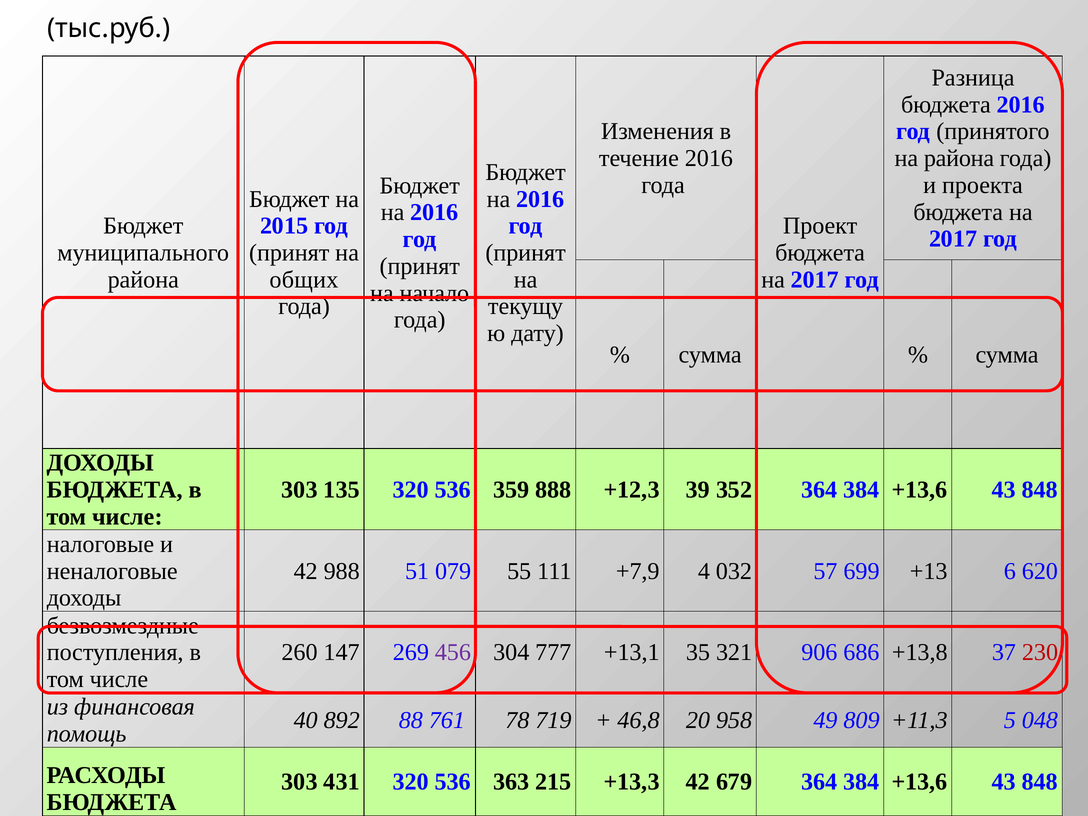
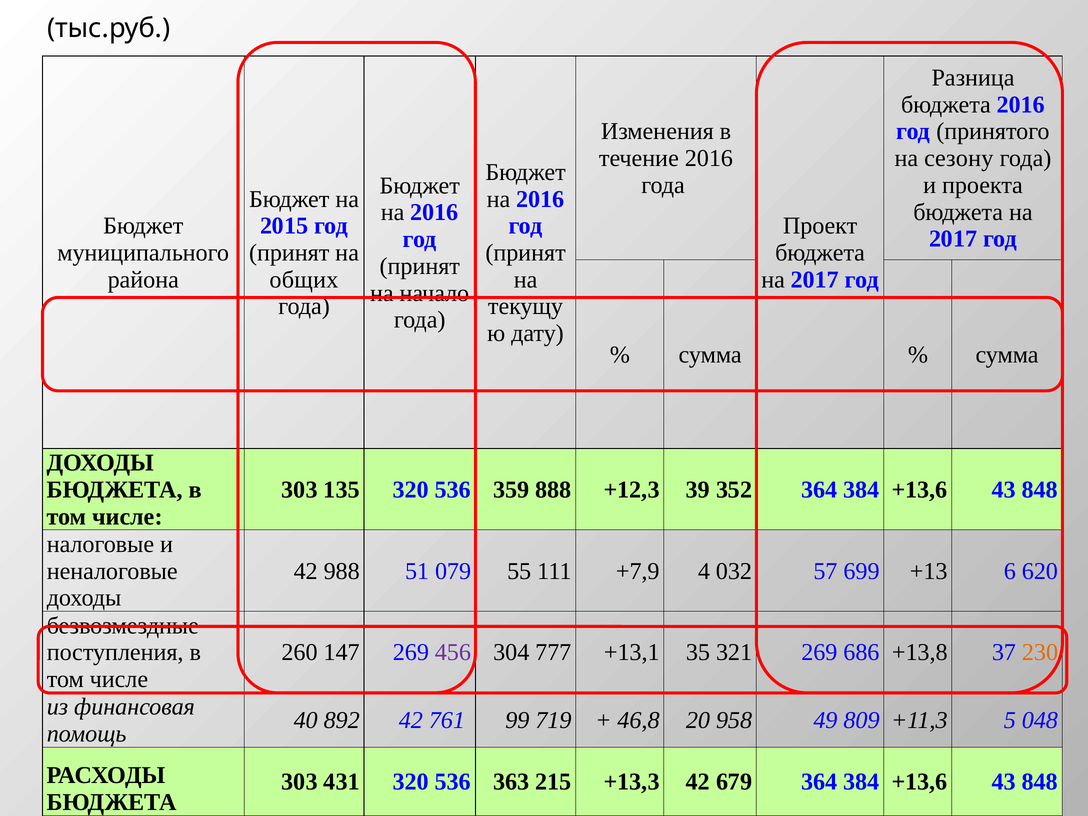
на района: района -> сезону (959, 158)
321 906: 906 -> 269 (819, 652)
230 colour: red -> orange (1040, 652)
892 88: 88 -> 42 (411, 720)
78: 78 -> 99 (517, 720)
